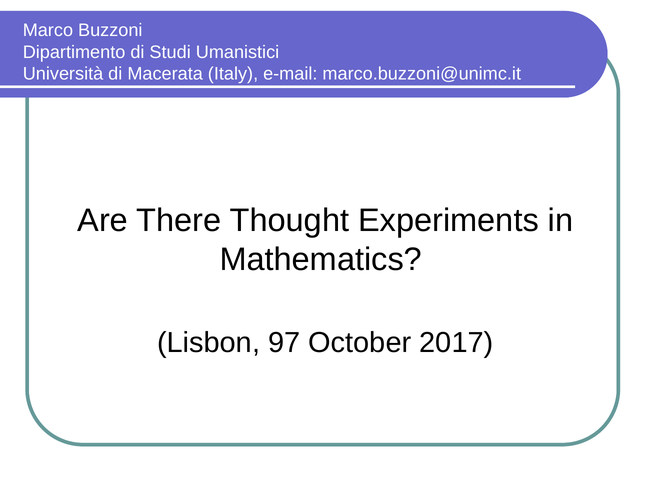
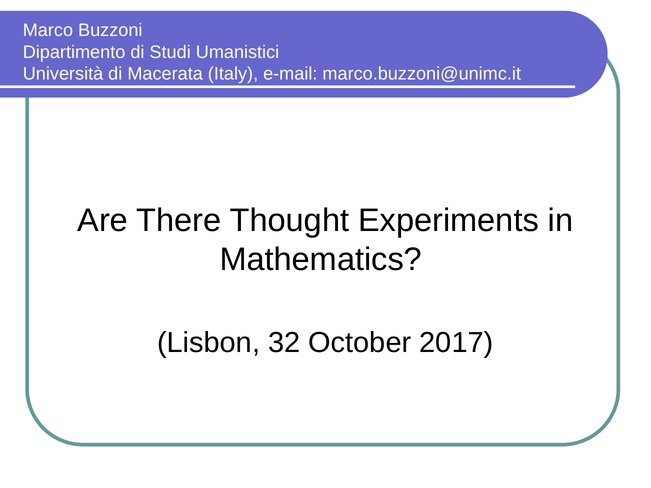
97: 97 -> 32 (284, 343)
